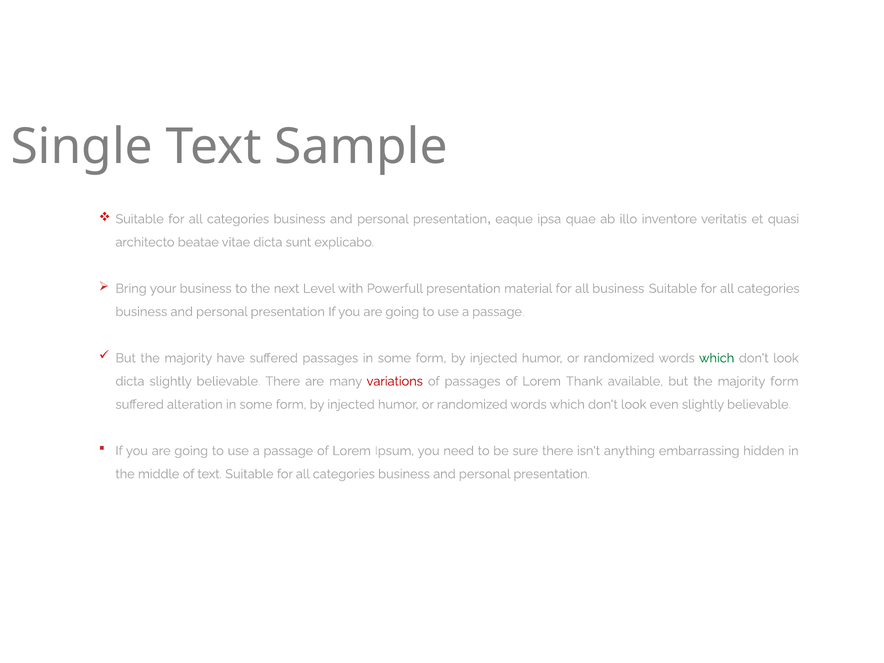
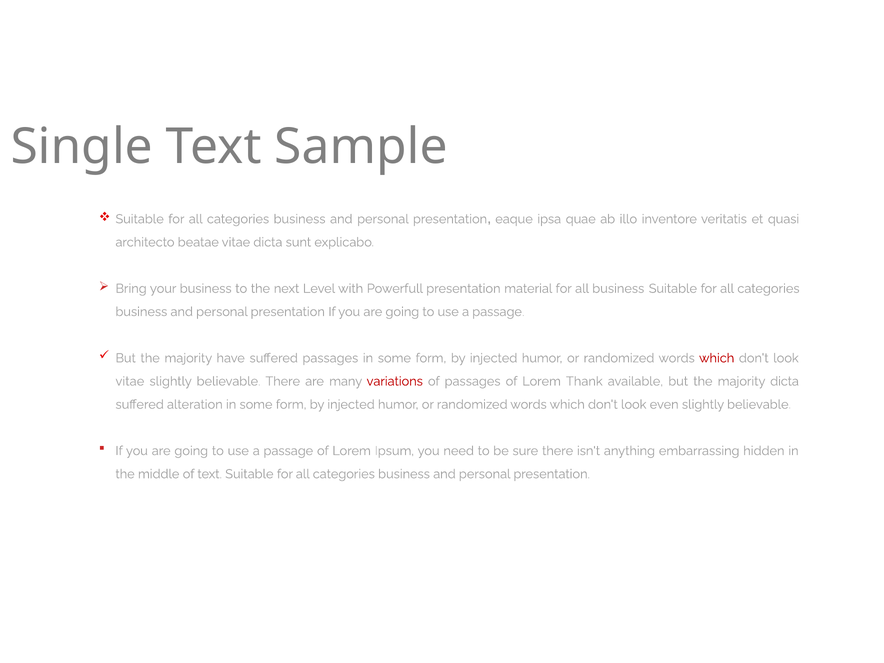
which colour: green -> red (717, 358)
dicta: dicta -> vitae (130, 381)
majority form: form -> dicta (785, 381)
